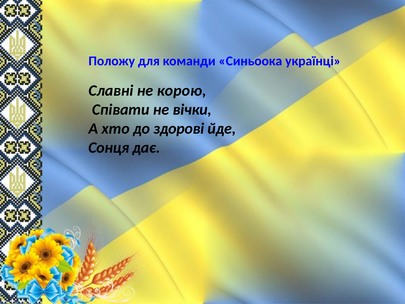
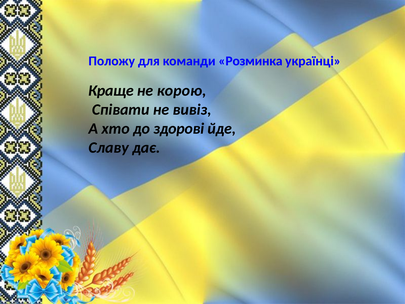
Синьоока: Синьоока -> Розминка (250, 61)
Славні: Славні -> Краще (111, 91)
вічки: вічки -> вивіз (192, 110)
Сонця: Сонця -> Славу (109, 147)
